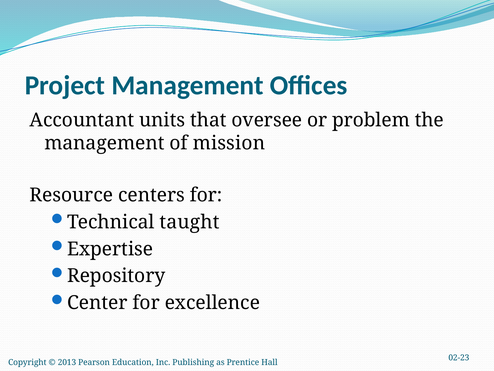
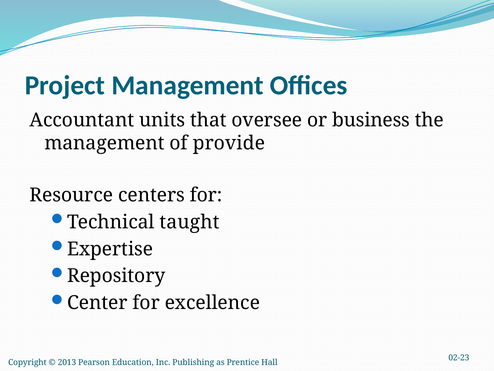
problem: problem -> business (371, 120)
mission: mission -> provide (229, 143)
